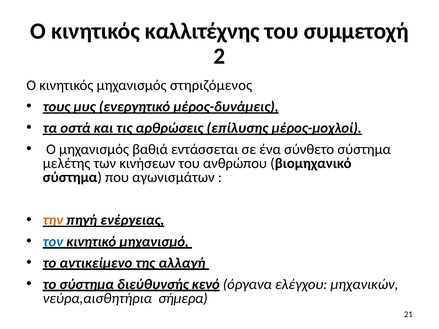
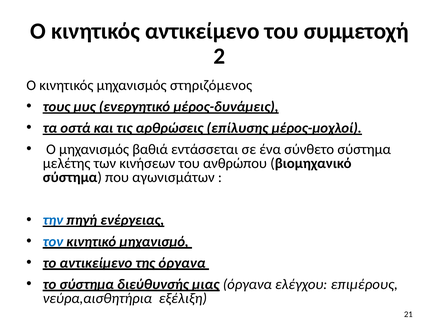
κινητικός καλλιτέχνης: καλλιτέχνης -> αντικείμενο (202, 31)
την colour: orange -> blue (53, 220)
της αλλαγή: αλλαγή -> όργανα (182, 263)
κενό: κενό -> μιας (206, 284)
μηχανικών: μηχανικών -> επιμέρους (364, 284)
σήμερα: σήμερα -> εξέλιξη (183, 298)
